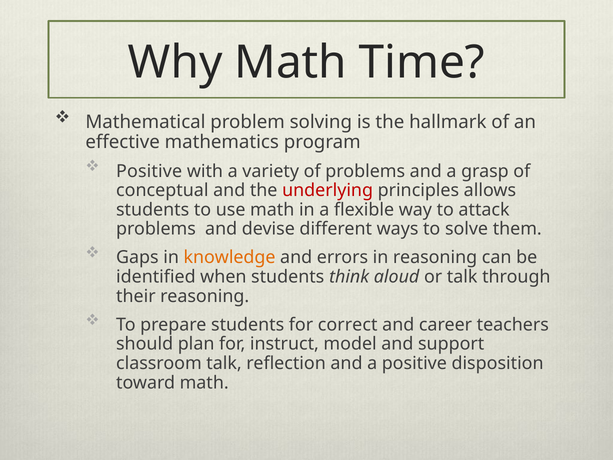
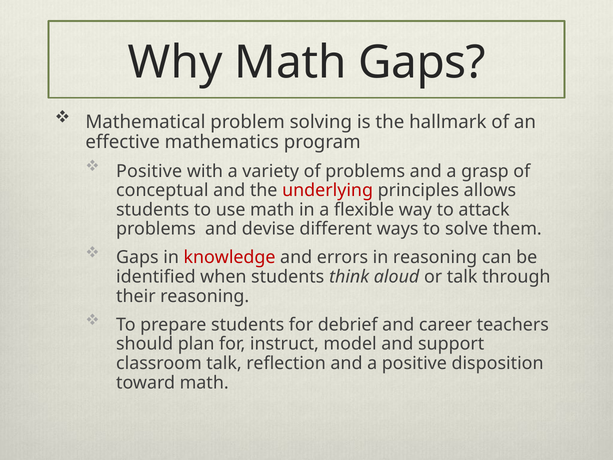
Math Time: Time -> Gaps (422, 63)
knowledge colour: orange -> red (230, 257)
correct: correct -> debrief (348, 325)
